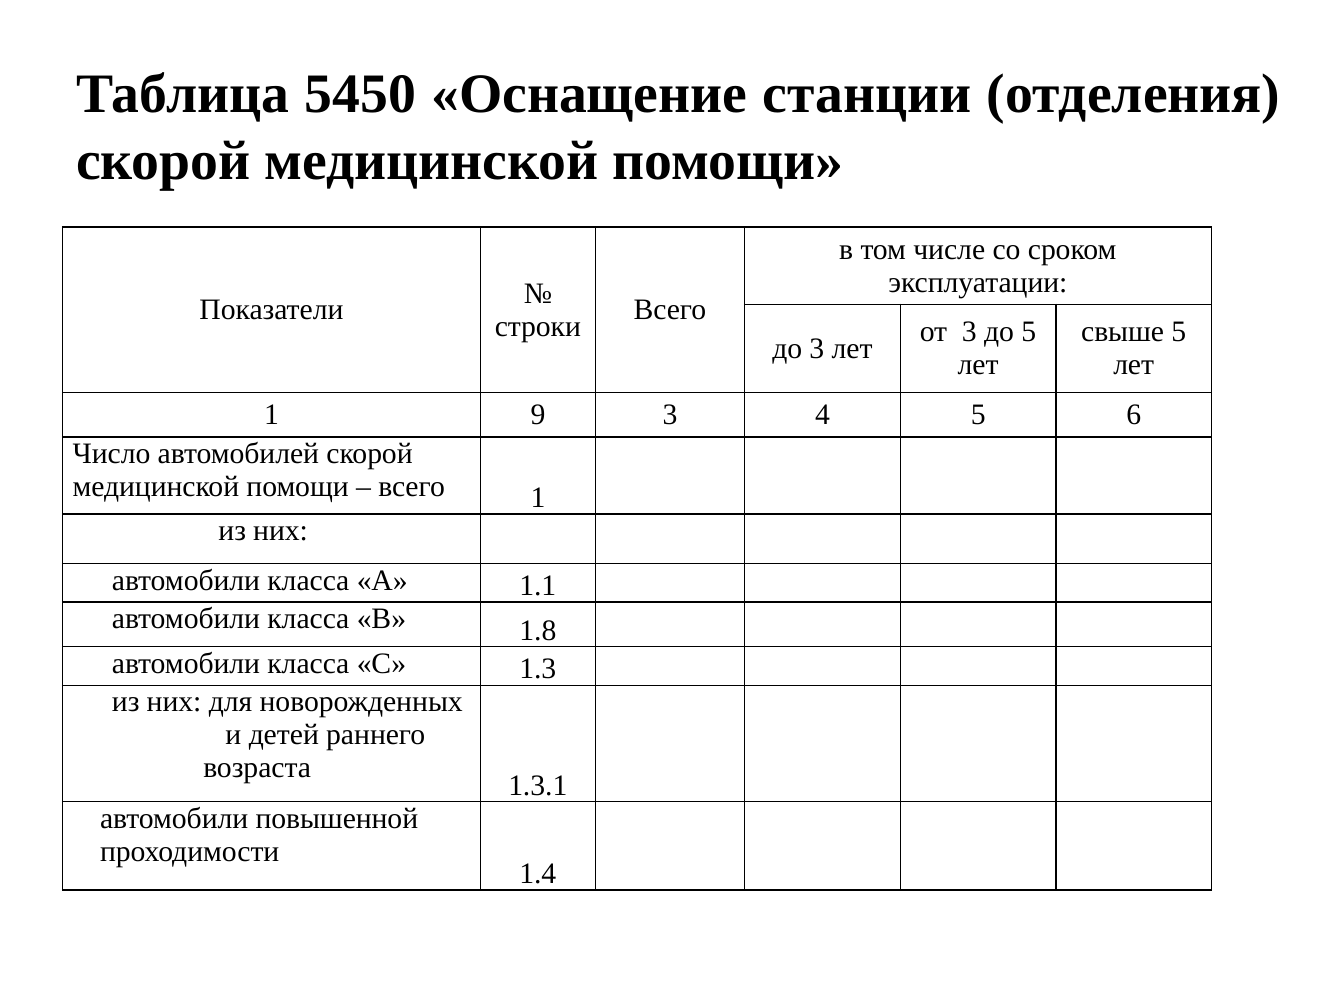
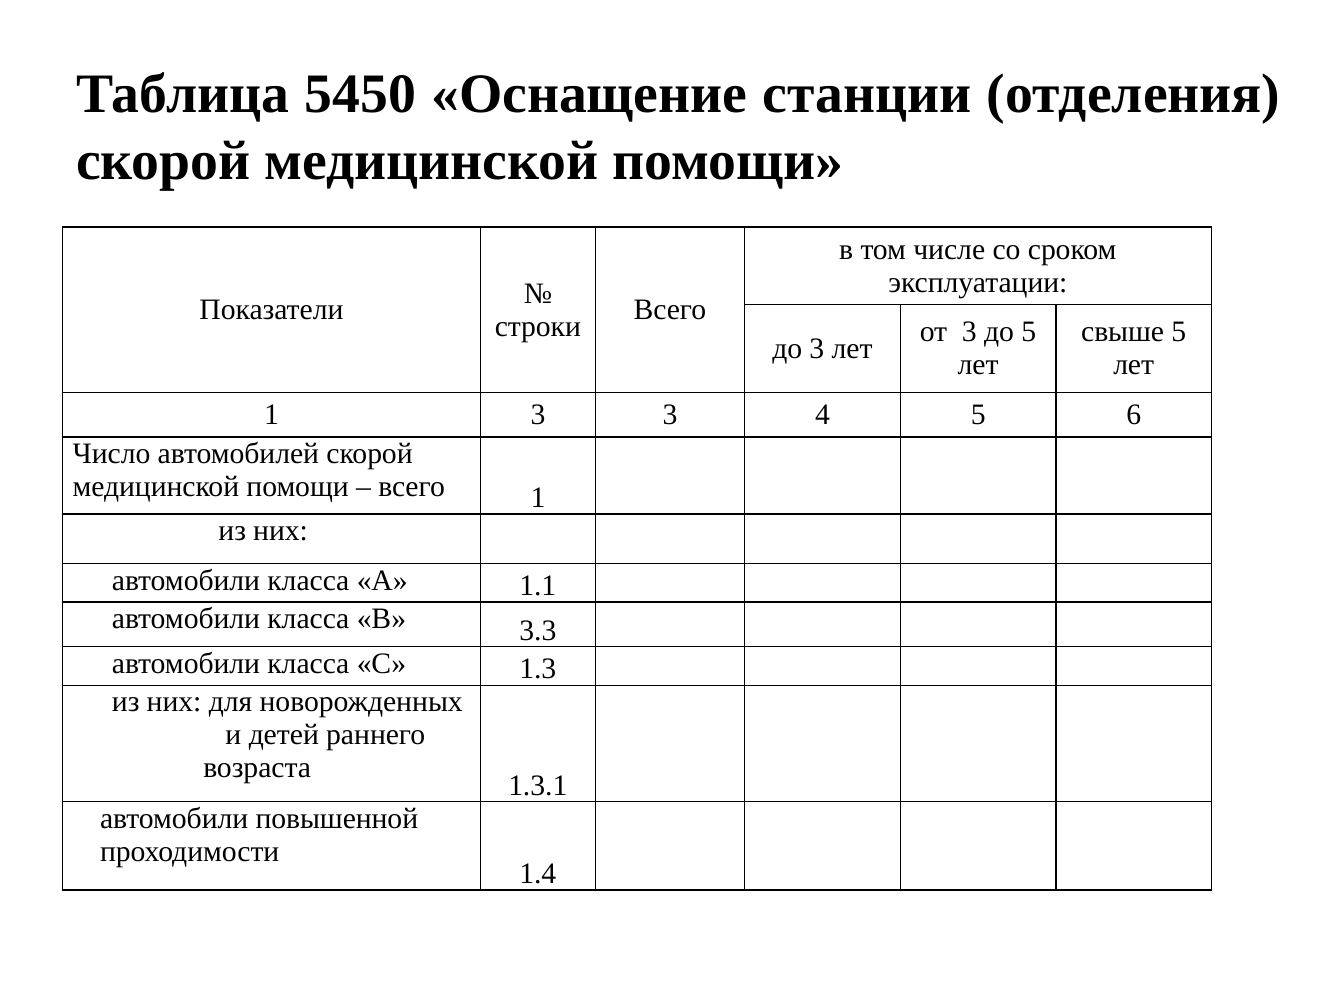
1 9: 9 -> 3 (538, 415)
1.8: 1.8 -> 3.3 (538, 631)
